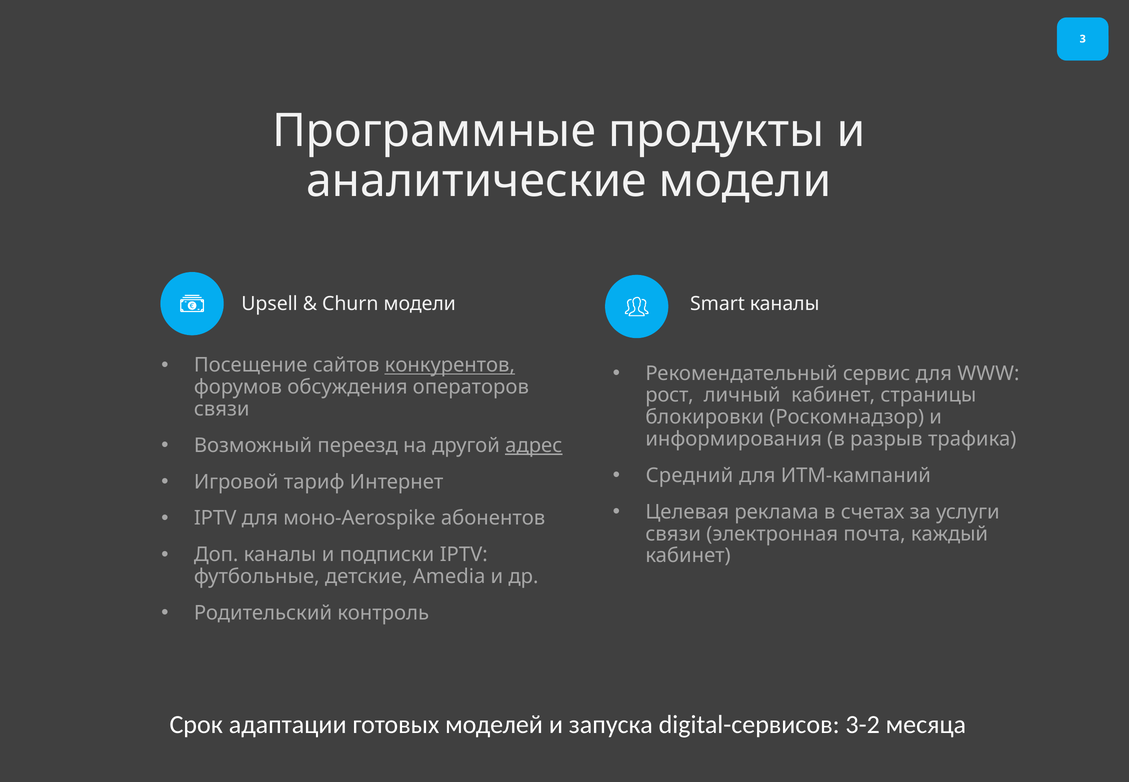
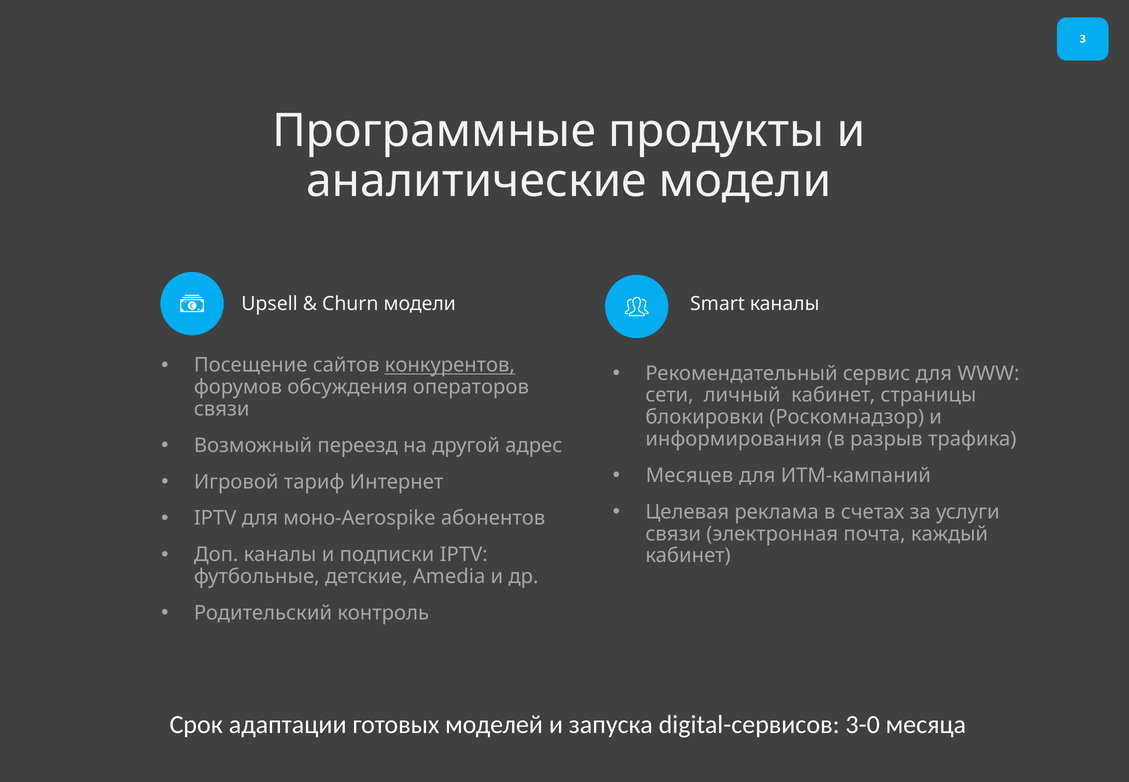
рост: рост -> сети (669, 395)
адрес underline: present -> none (534, 445)
Средний: Средний -> Месяцев (689, 475)
3-2: 3-2 -> 3-0 (863, 724)
